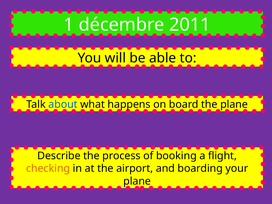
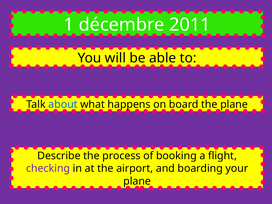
checking colour: orange -> purple (48, 168)
